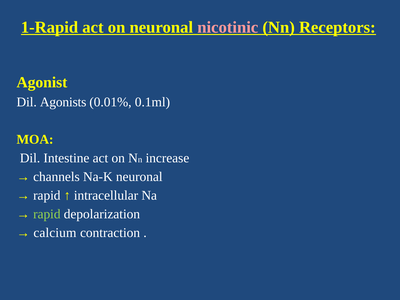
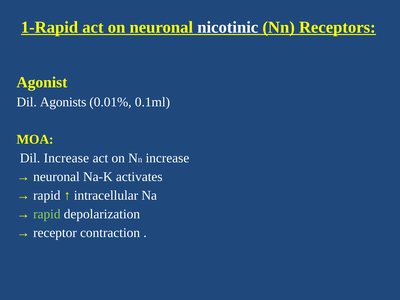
nicotinic colour: pink -> white (228, 27)
Dil Intestine: Intestine -> Increase (66, 158)
channels: channels -> neuronal (56, 177)
Na-K neuronal: neuronal -> activates (139, 177)
calcium: calcium -> receptor (55, 233)
